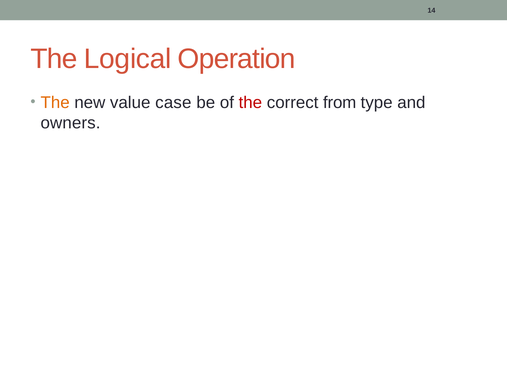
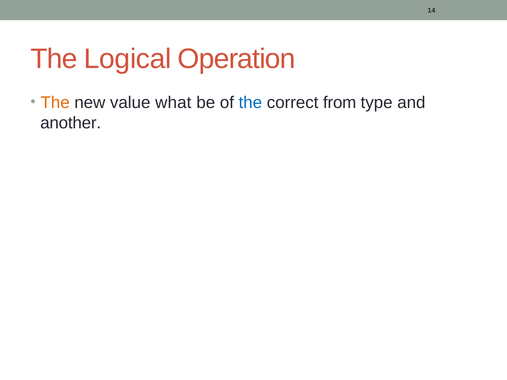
case: case -> what (173, 103)
the colour: red -> blue (250, 103)
owners: owners -> another (71, 123)
